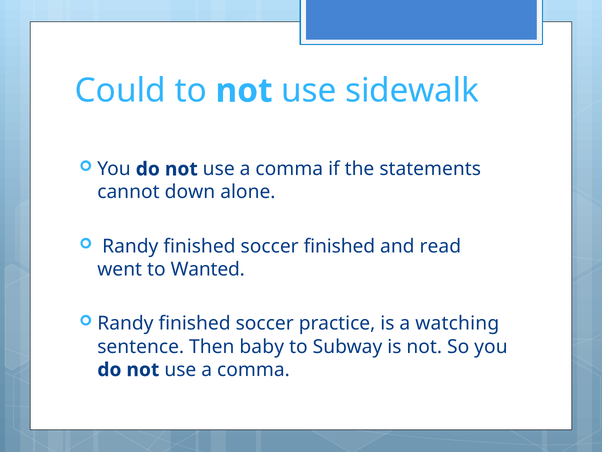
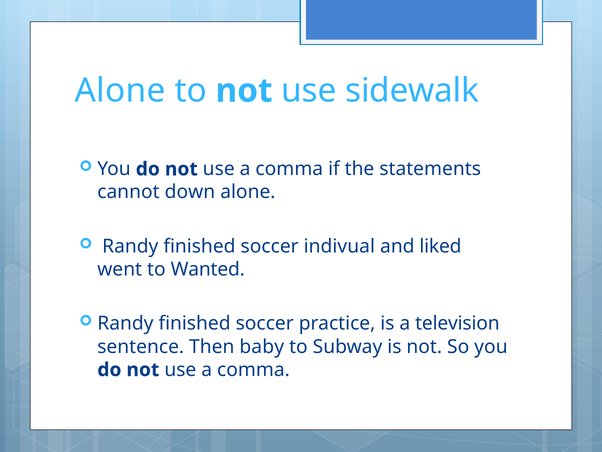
Could: Could -> Alone (120, 91)
soccer finished: finished -> indivual (339, 246)
read: read -> liked (440, 246)
watching: watching -> television (457, 323)
